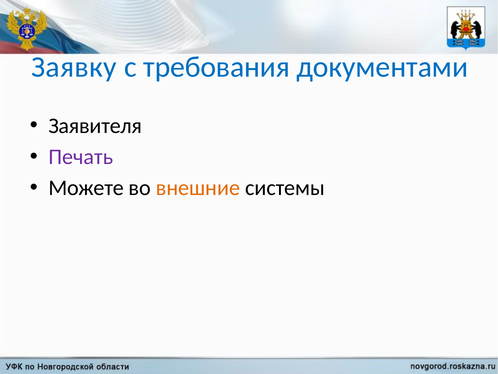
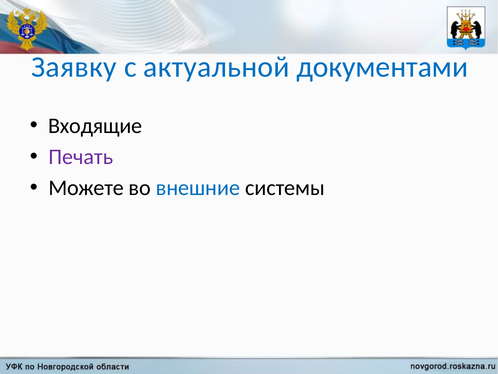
требования: требования -> актуальной (216, 67)
Заявителя: Заявителя -> Входящие (95, 126)
внешние colour: orange -> blue (198, 188)
